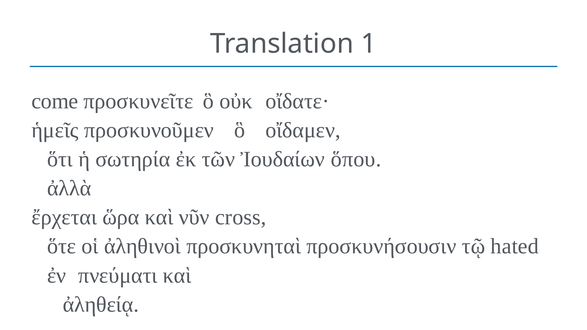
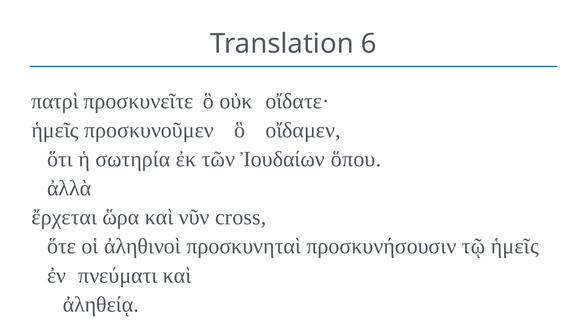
1: 1 -> 6 (369, 44)
come: come -> πατρὶ (55, 101)
τῷ hated: hated -> ἡμεῖς (515, 247)
